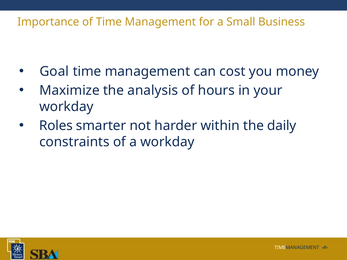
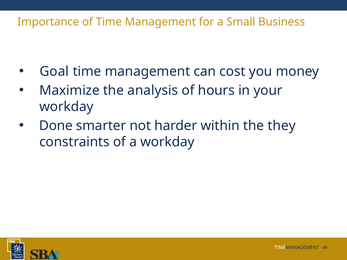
Roles: Roles -> Done (56, 126)
daily: daily -> they (282, 126)
